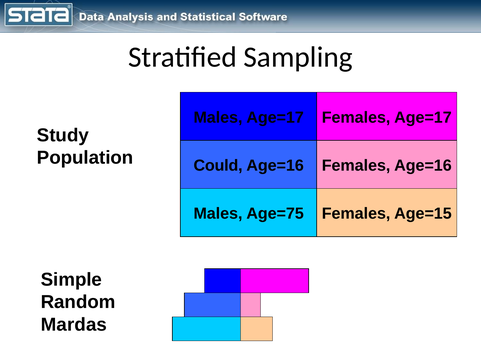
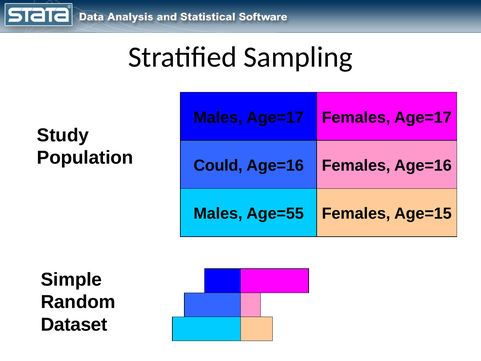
Age=75: Age=75 -> Age=55 (275, 214)
Mardas: Mardas -> Dataset (74, 324)
